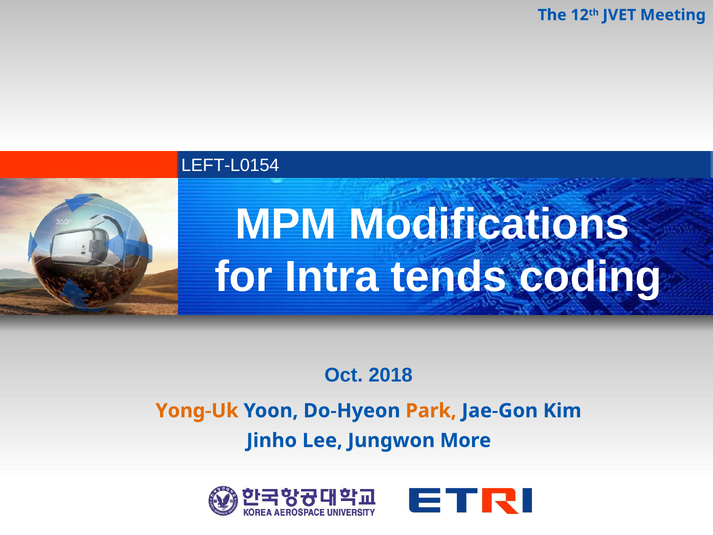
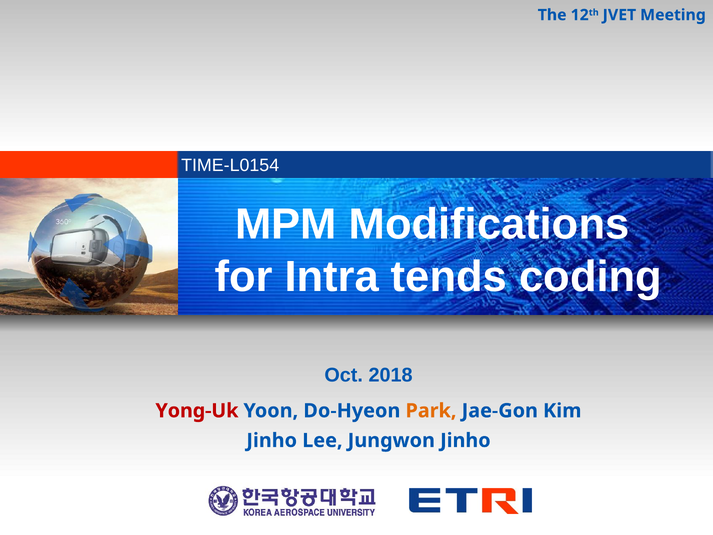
LEFT-L0154: LEFT-L0154 -> TIME-L0154 (230, 165)
Yong-Uk colour: orange -> red (197, 411)
Jungwon More: More -> Jinho (465, 440)
